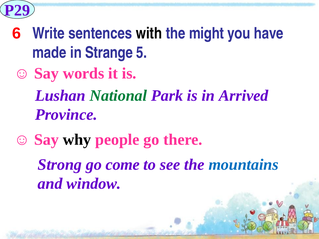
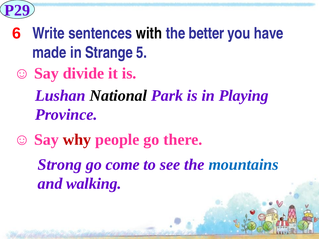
might: might -> better (206, 34)
words: words -> divide (84, 73)
National colour: green -> black (118, 96)
Arrived: Arrived -> Playing (244, 96)
why colour: black -> red (77, 140)
window: window -> walking (94, 184)
